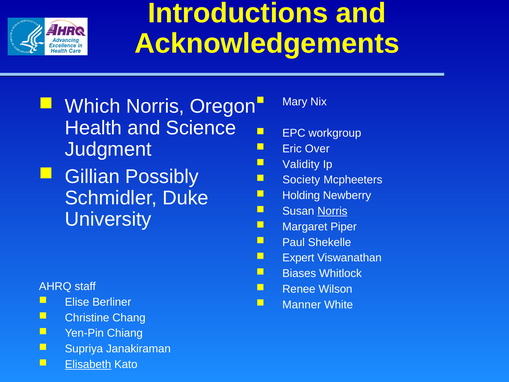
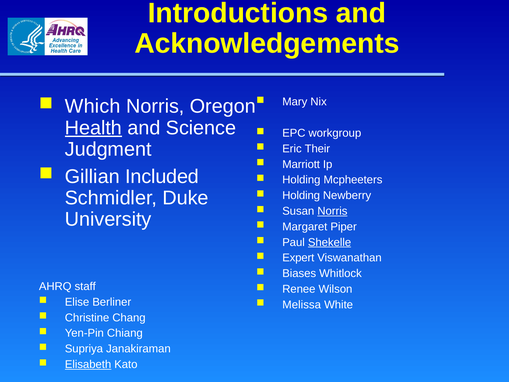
Health underline: none -> present (93, 128)
Over: Over -> Their (317, 149)
Validity: Validity -> Marriott (301, 164)
Possibly: Possibly -> Included (162, 176)
Society: Society -> Holding (301, 180)
Shekelle underline: none -> present (330, 242)
Manner: Manner -> Melissa (302, 304)
